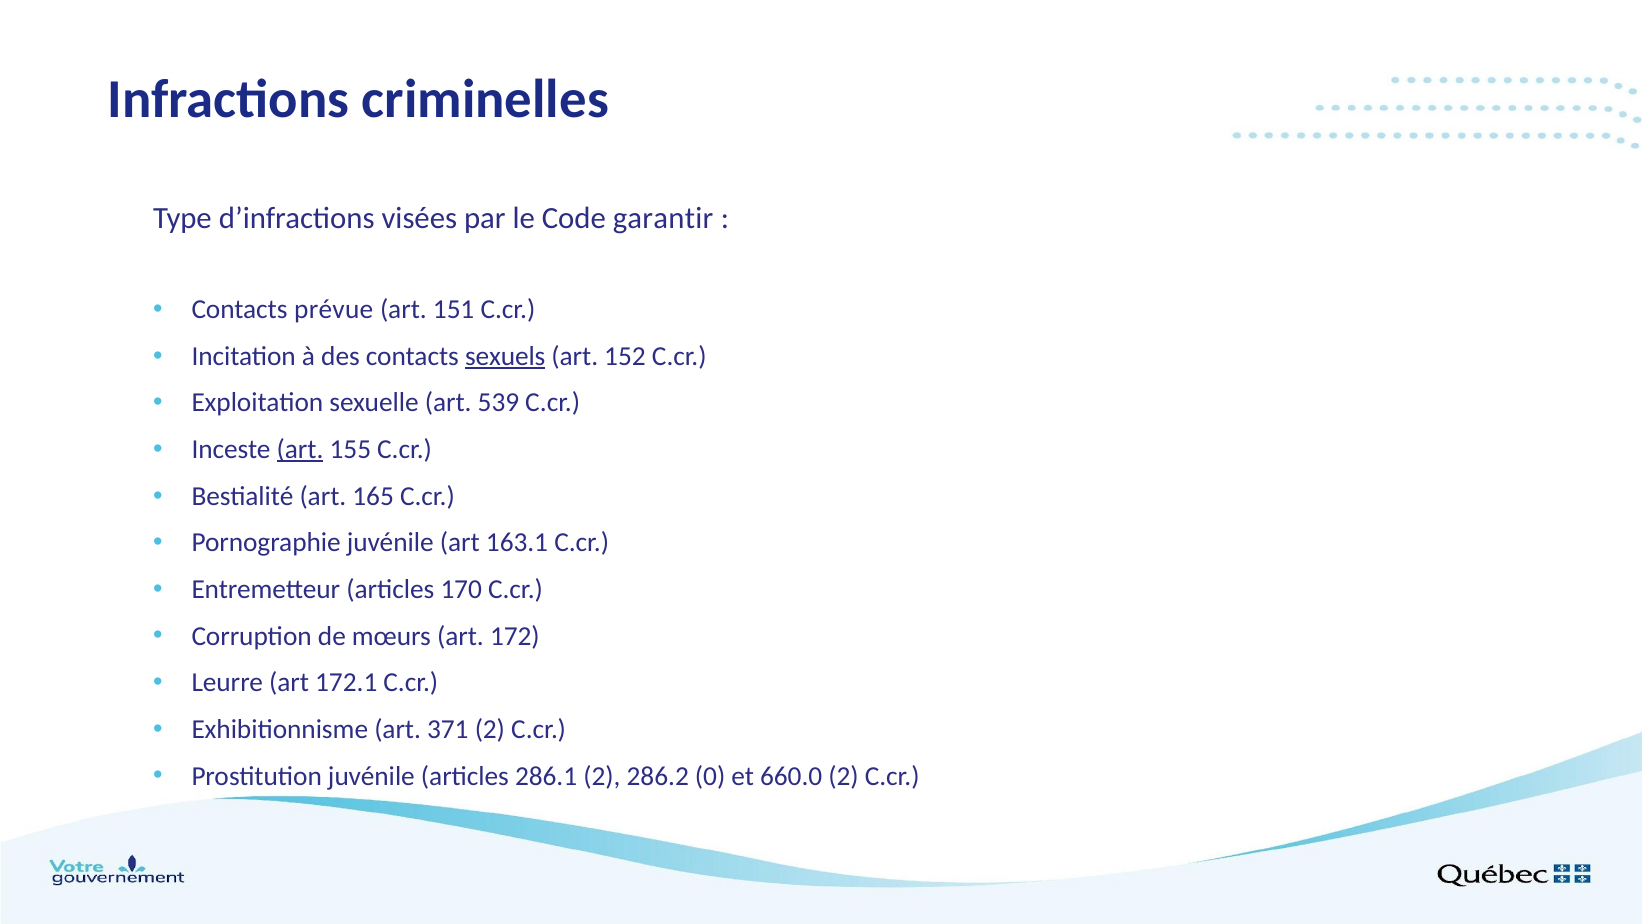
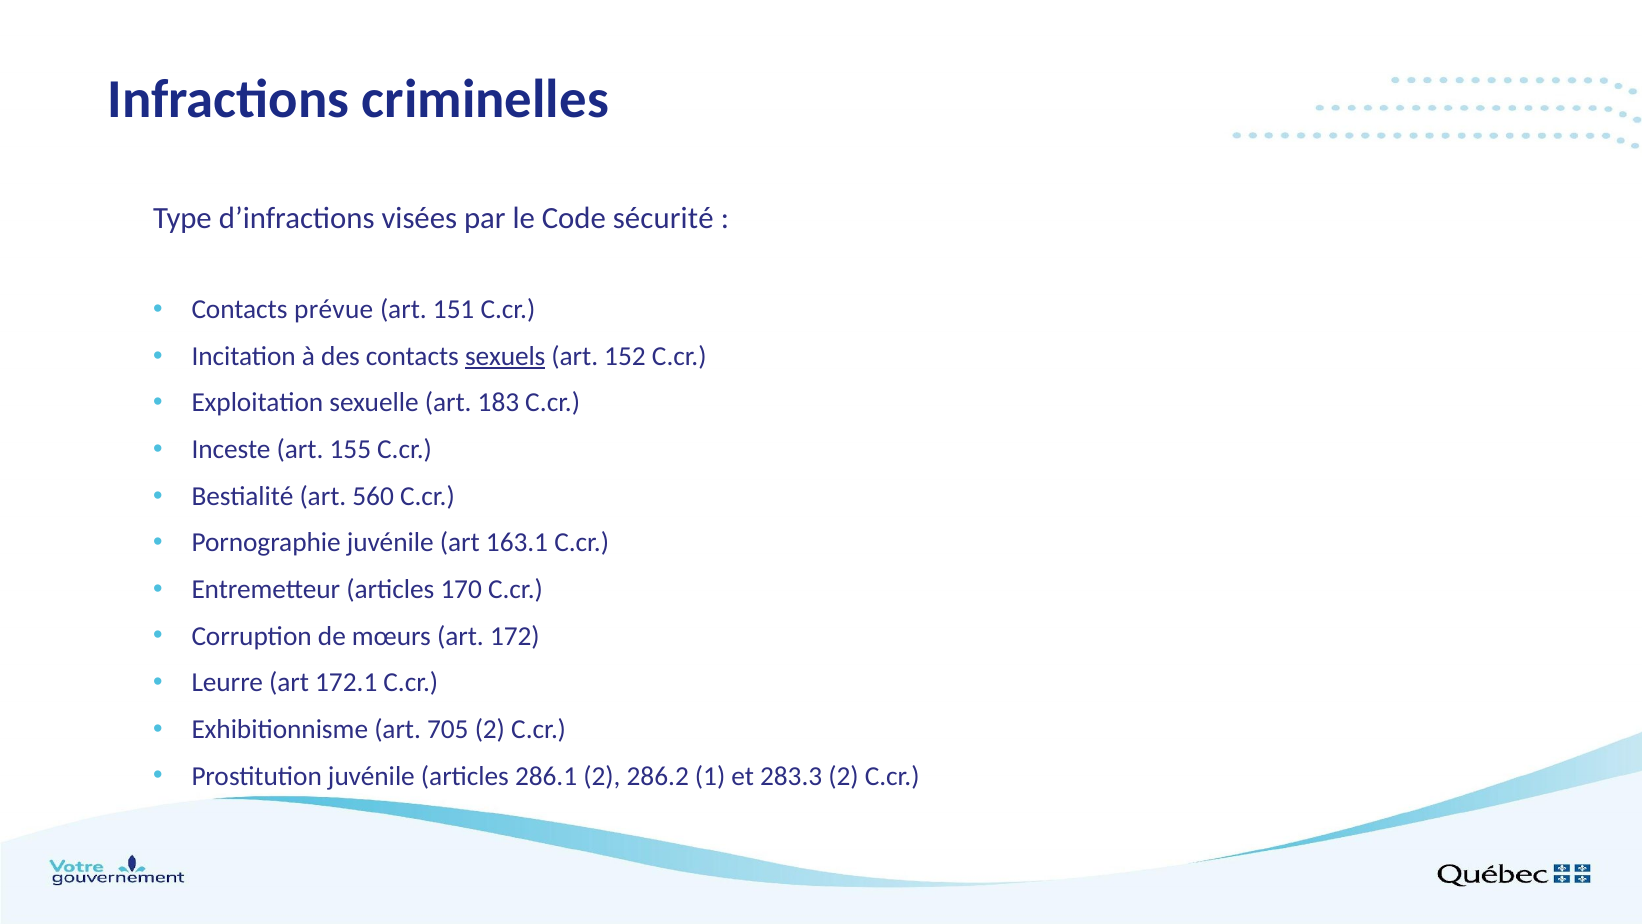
garantir: garantir -> sécurité (663, 218)
539: 539 -> 183 (498, 403)
art underline: present -> none (300, 449)
165: 165 -> 560 (373, 496)
371: 371 -> 705 (448, 729)
0: 0 -> 1 (710, 776)
660.0: 660.0 -> 283.3 (791, 776)
